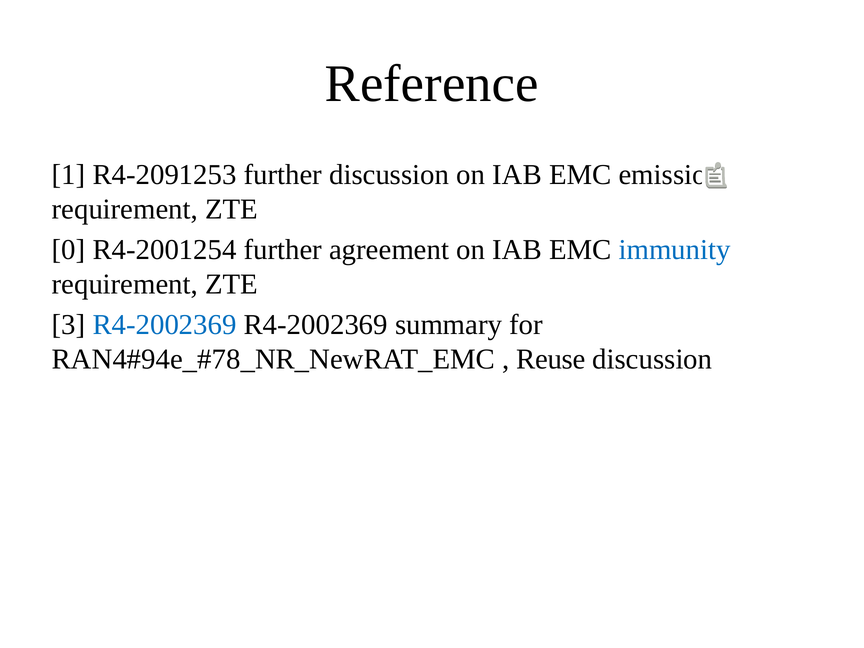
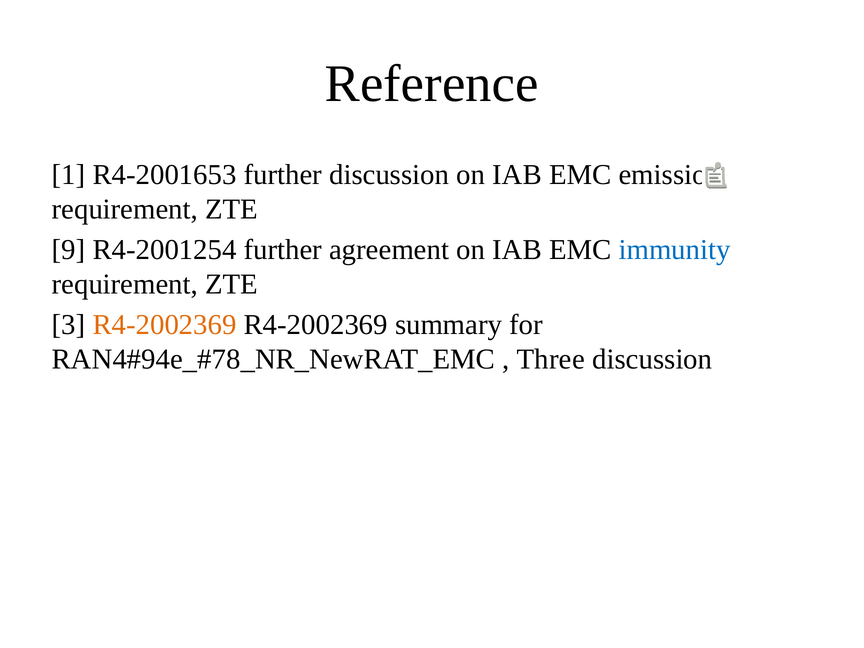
R4-2091253: R4-2091253 -> R4-2001653 (165, 175)
0: 0 -> 9 (69, 250)
R4-2002369 colour: blue -> orange (165, 325)
Reuse: Reuse -> Three (551, 359)
